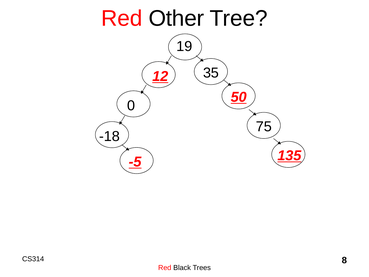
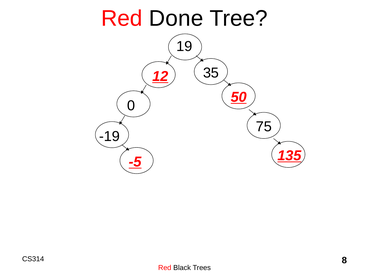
Other: Other -> Done (176, 18)
-18: -18 -> -19 (109, 136)
